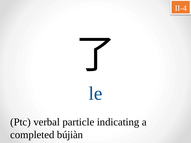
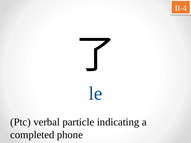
bújiàn: bújiàn -> phone (70, 135)
